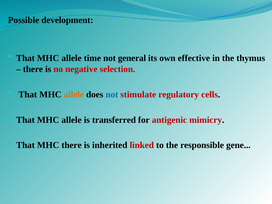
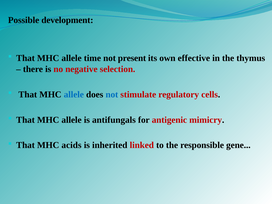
general: general -> present (132, 58)
allele colour: orange -> blue (74, 94)
transferred: transferred -> antifungals (114, 120)
MHC there: there -> acids (71, 145)
